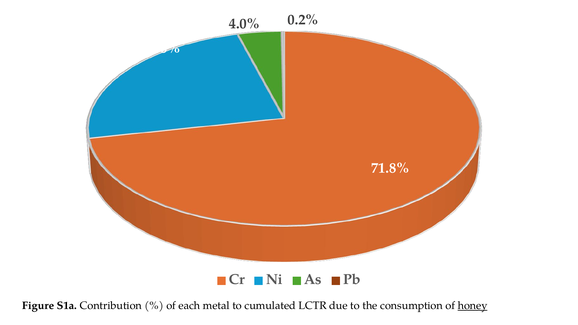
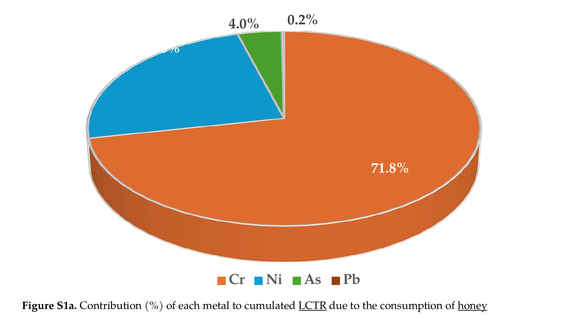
LCTR underline: none -> present (313, 306)
